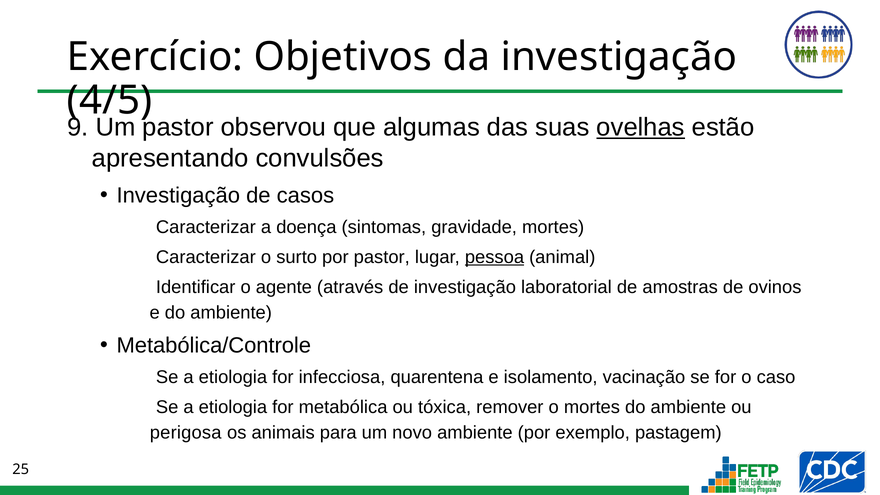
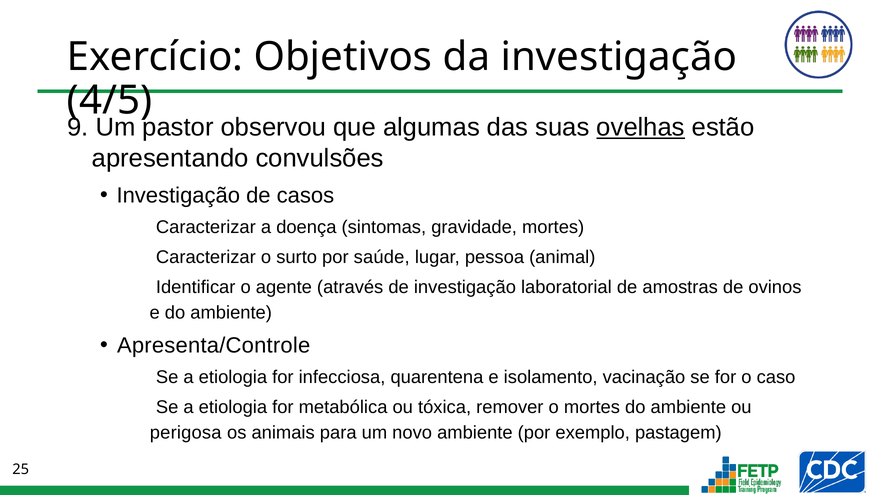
por pastor: pastor -> saúde (382, 257)
pessoa underline: present -> none (494, 257)
Metabólica/Controle: Metabólica/Controle -> Apresenta/Controle (214, 345)
